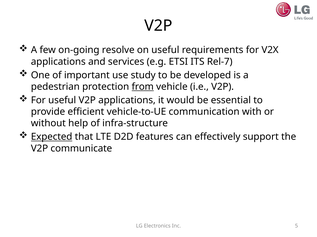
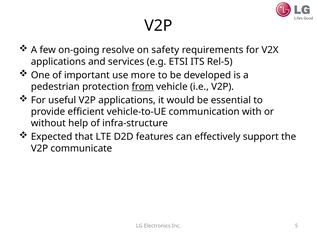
on useful: useful -> safety (165, 50)
Rel-7: Rel-7 -> Rel-5 (220, 62)
study: study -> more (143, 75)
Expected underline: present -> none (52, 137)
